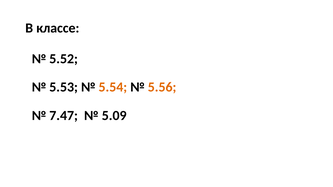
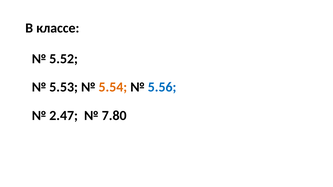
5.56 colour: orange -> blue (162, 87)
7.47: 7.47 -> 2.47 (64, 116)
5.09: 5.09 -> 7.80 (114, 116)
